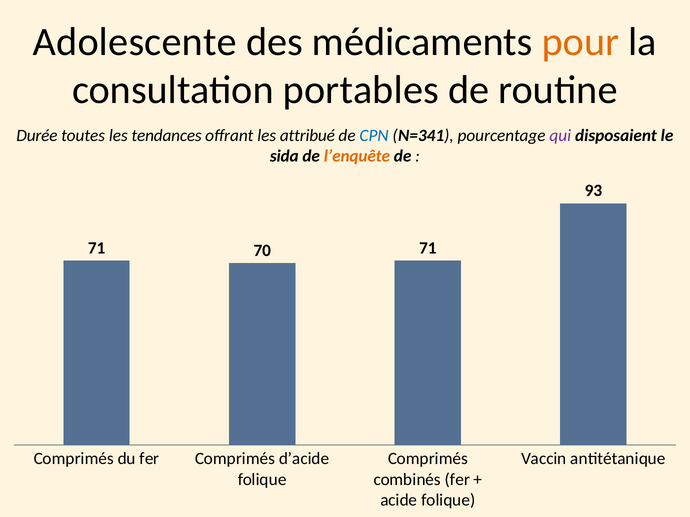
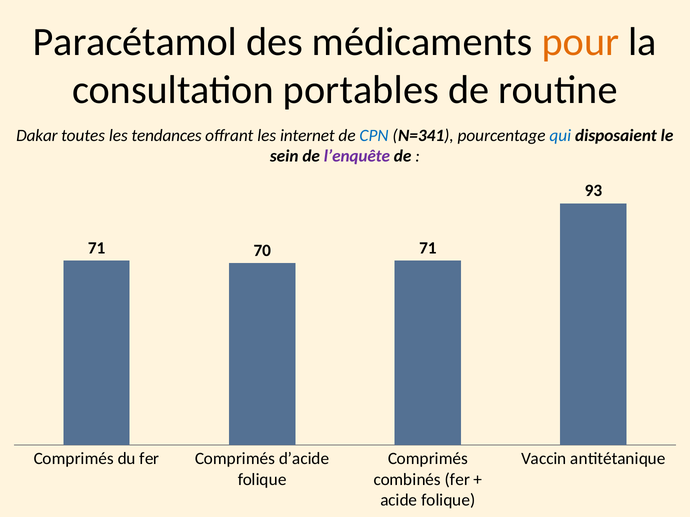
Adolescente: Adolescente -> Paracétamol (135, 42)
Durée: Durée -> Dakar (37, 136)
attribué: attribué -> internet (307, 136)
qui colour: purple -> blue (560, 136)
sida: sida -> sein (284, 156)
l’enquête colour: orange -> purple (357, 156)
